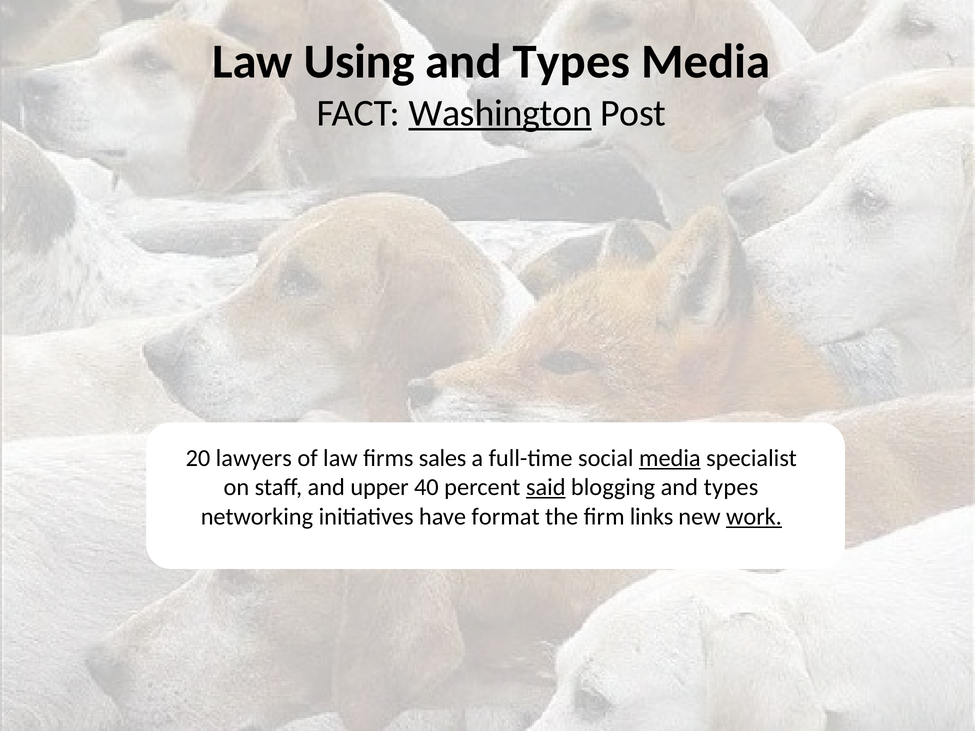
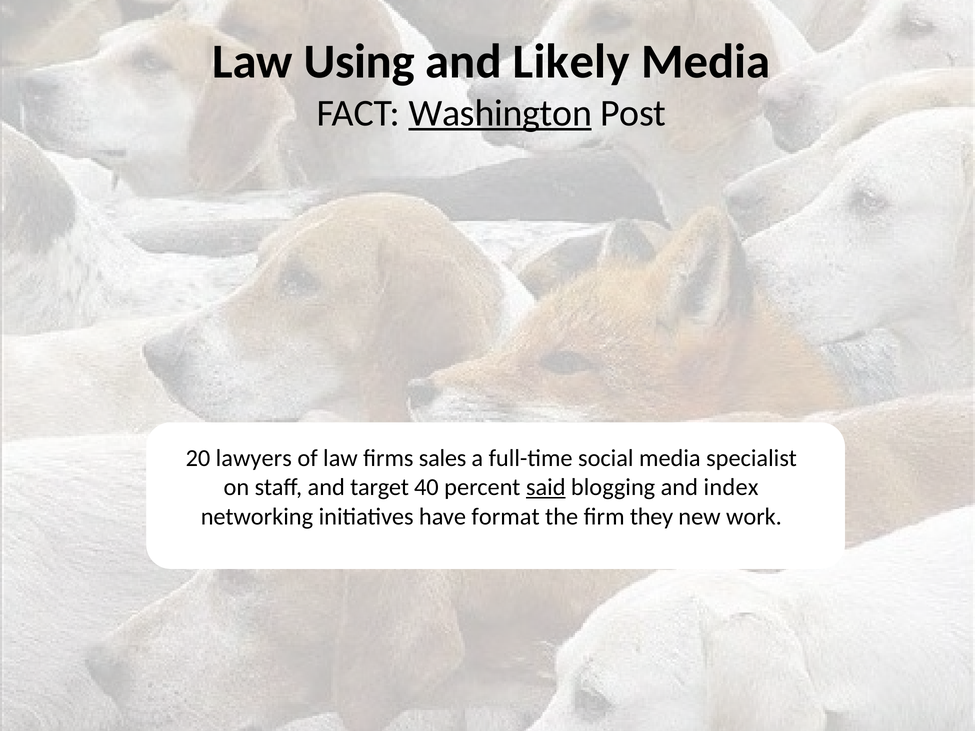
Types: Types -> Likely (571, 62)
media underline: present -> none (670, 458)
upper: upper -> target (380, 488)
blogging and types: types -> index (731, 488)
links: links -> they (652, 517)
work underline: present -> none (754, 517)
